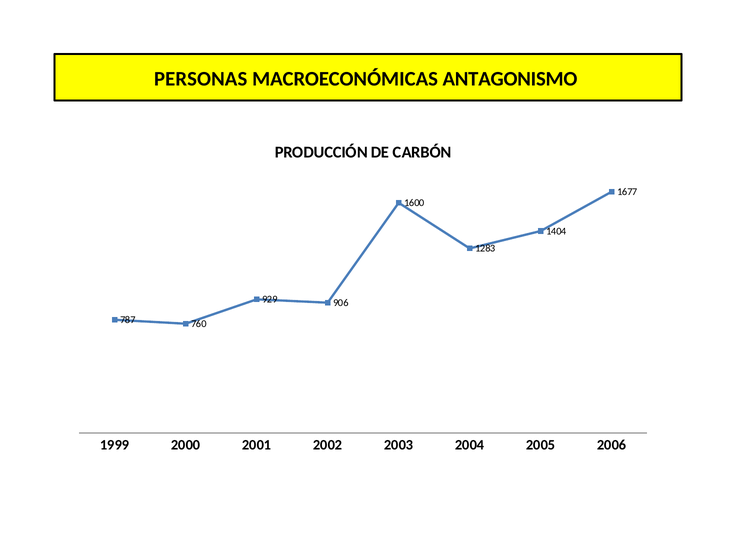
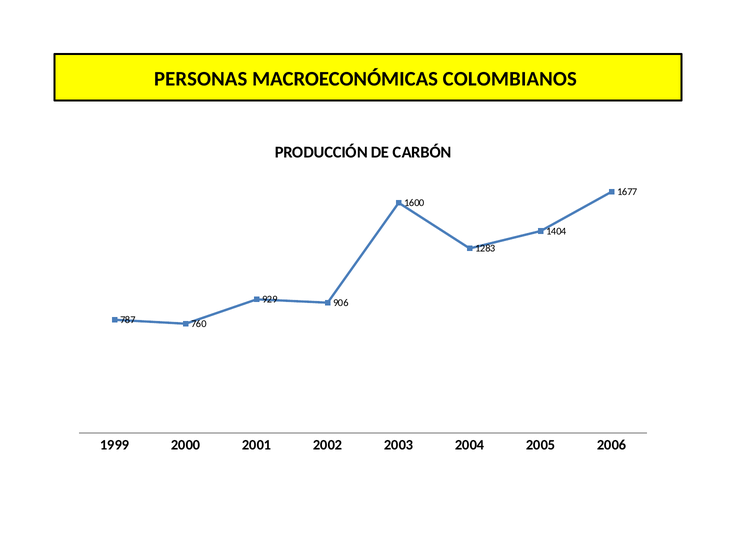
ANTAGONISMO: ANTAGONISMO -> COLOMBIANOS (510, 79)
